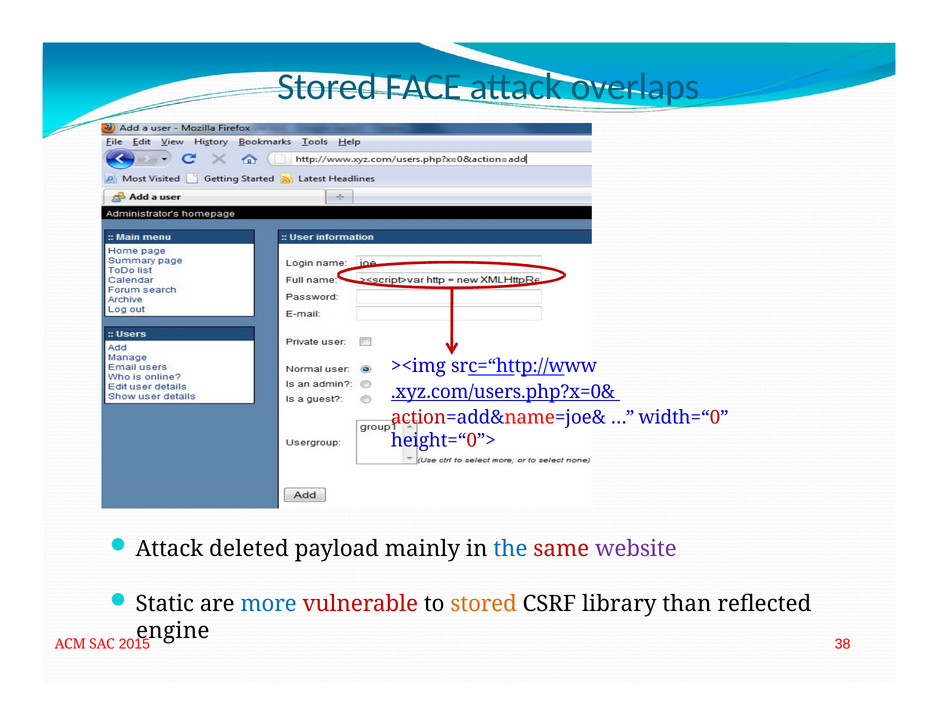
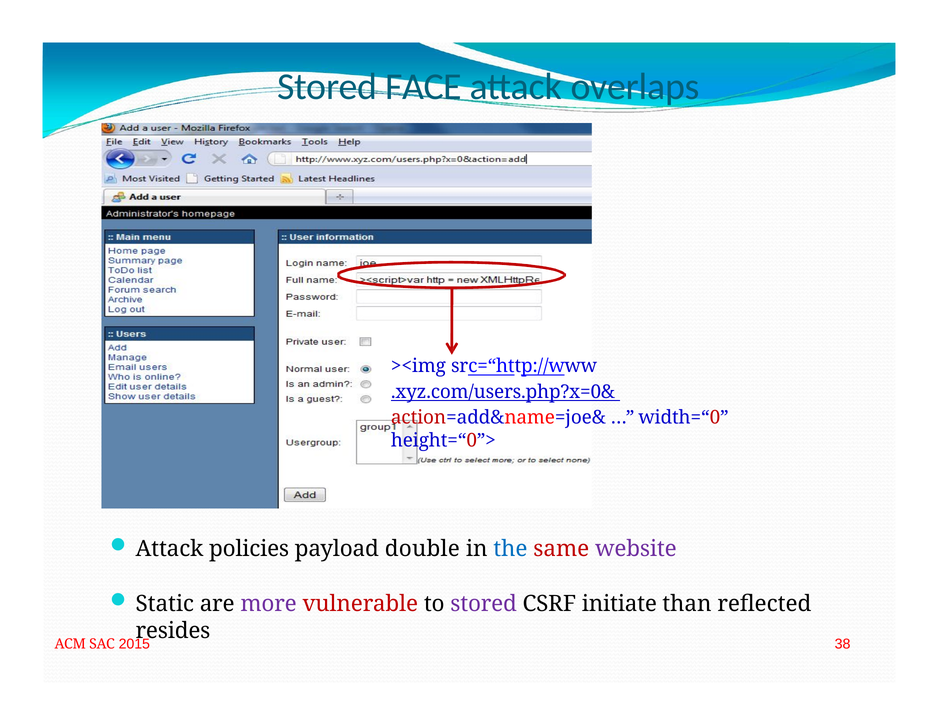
deleted: deleted -> policies (249, 549)
mainly: mainly -> double (422, 549)
more colour: blue -> purple (269, 604)
stored colour: orange -> purple (484, 604)
library: library -> initiate (619, 604)
engine: engine -> resides (173, 631)
